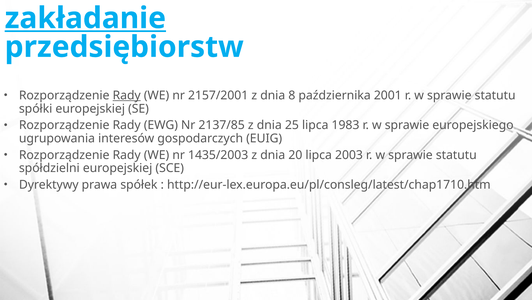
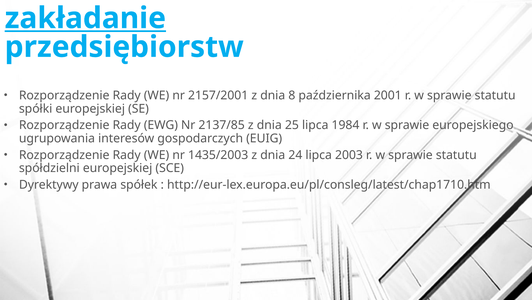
Rady underline: present -> none (127, 95)
1983: 1983 -> 1984 (345, 125)
20: 20 -> 24 (295, 155)
